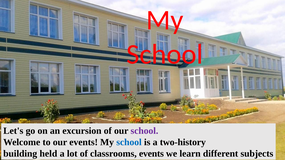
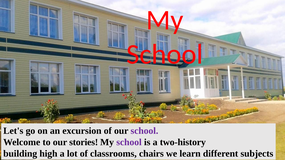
our events: events -> stories (84, 142)
school colour: blue -> purple (129, 142)
held: held -> high (48, 154)
classrooms events: events -> chairs (151, 154)
